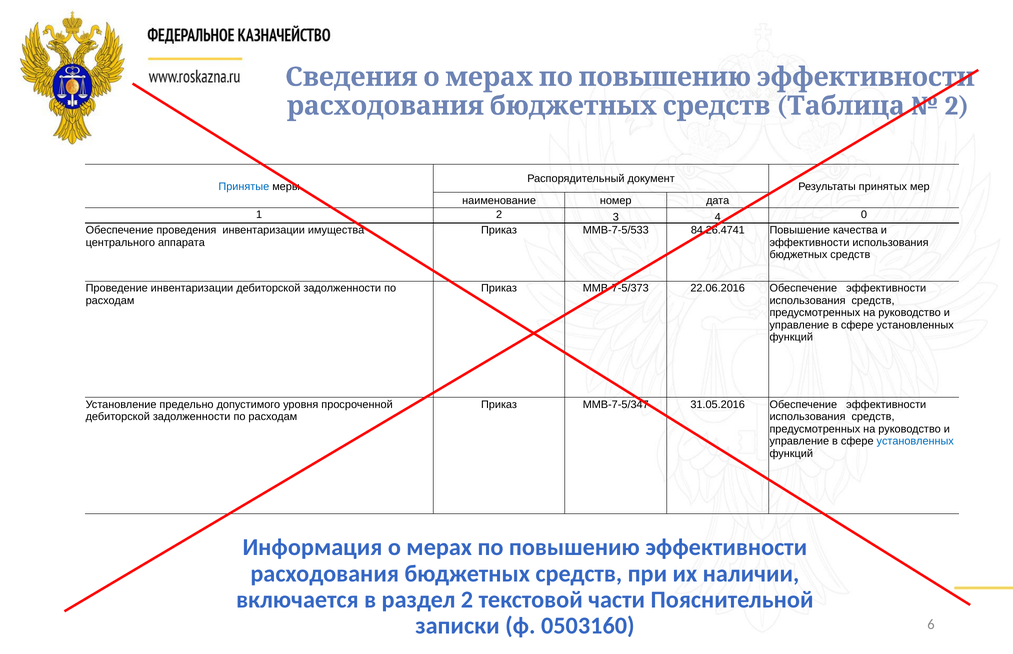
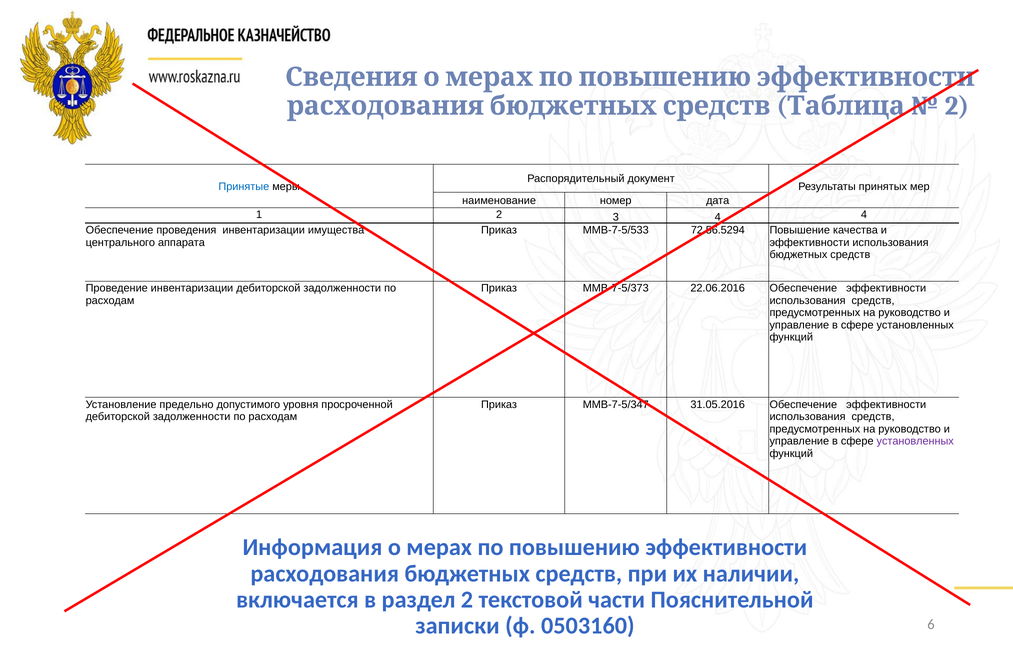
4 0: 0 -> 4 (864, 215)
84.26.4741: 84.26.4741 -> 72.56.5294 (718, 230)
установленных colour: blue -> purple (915, 441)
